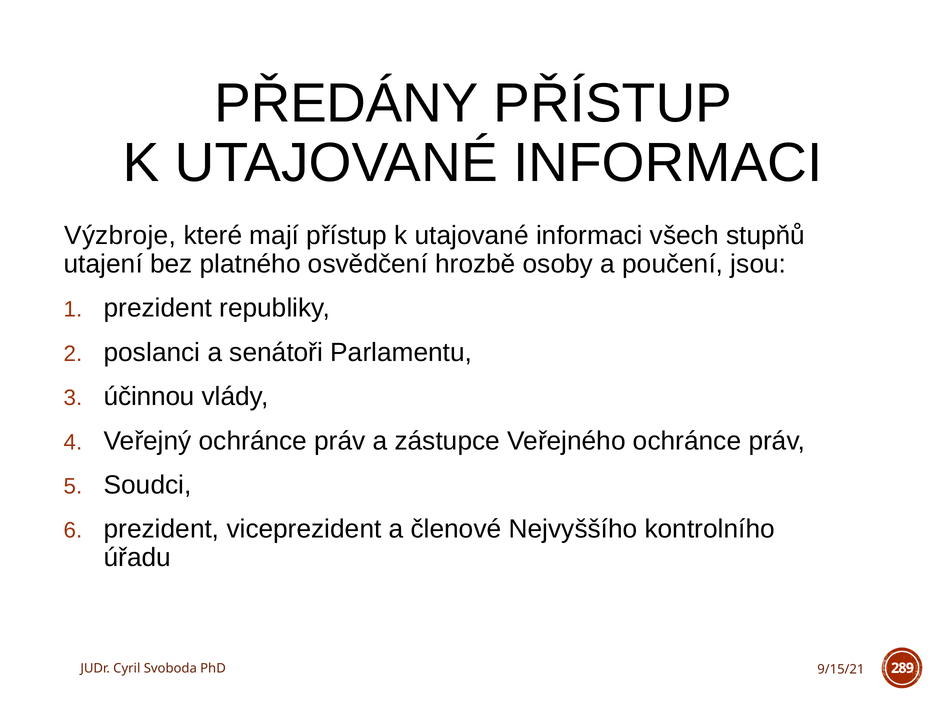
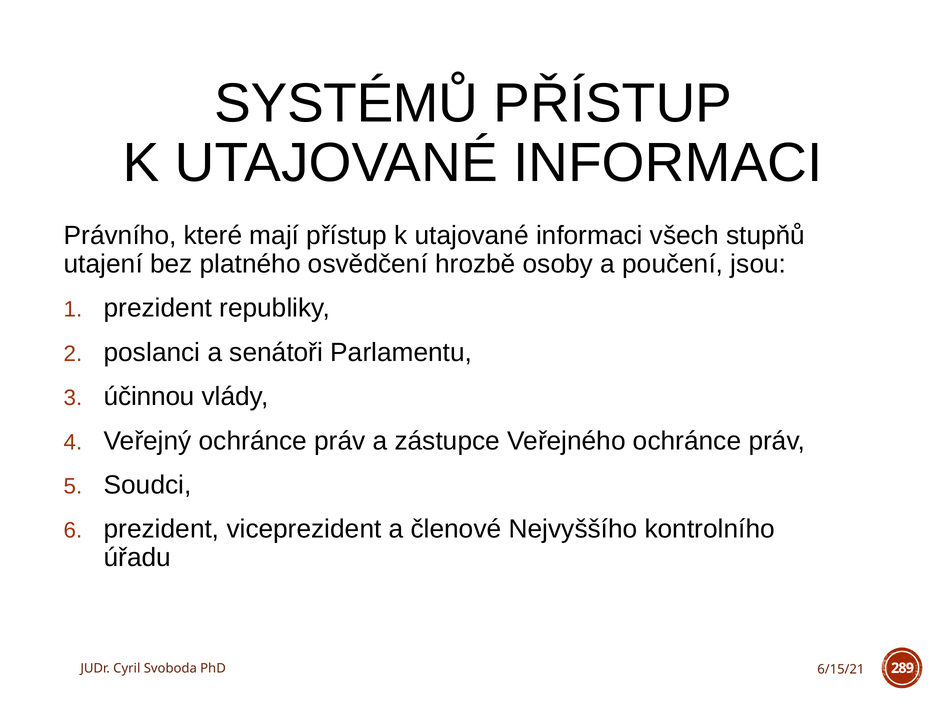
PŘEDÁNY: PŘEDÁNY -> SYSTÉMŮ (346, 103)
Výzbroje: Výzbroje -> Právního (120, 235)
9/15/21: 9/15/21 -> 6/15/21 (841, 669)
